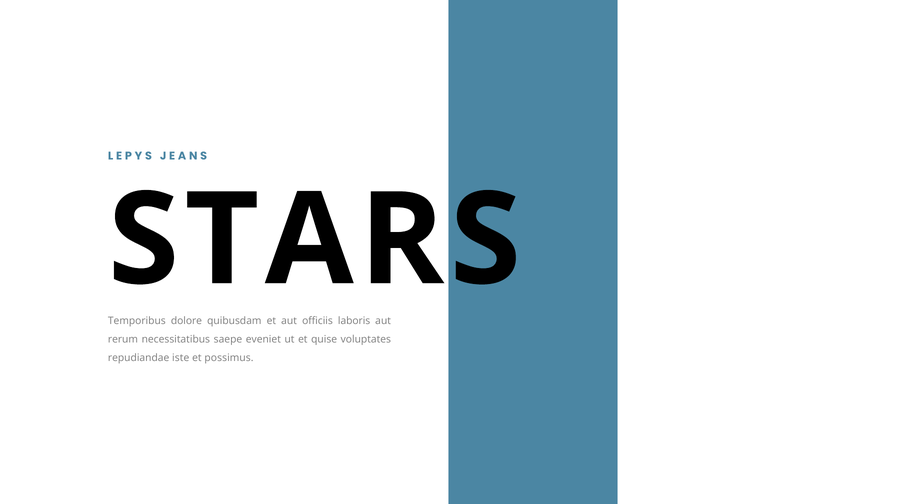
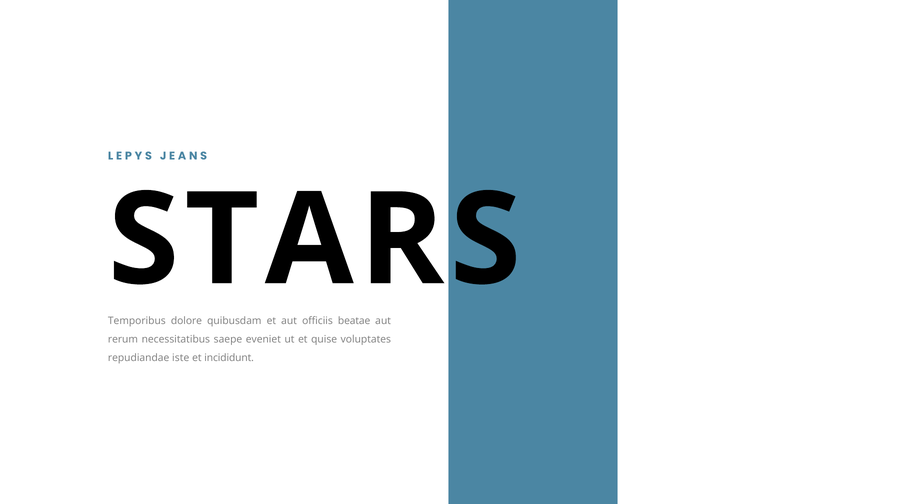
laboris: laboris -> beatae (354, 321)
possimus: possimus -> incididunt (229, 358)
